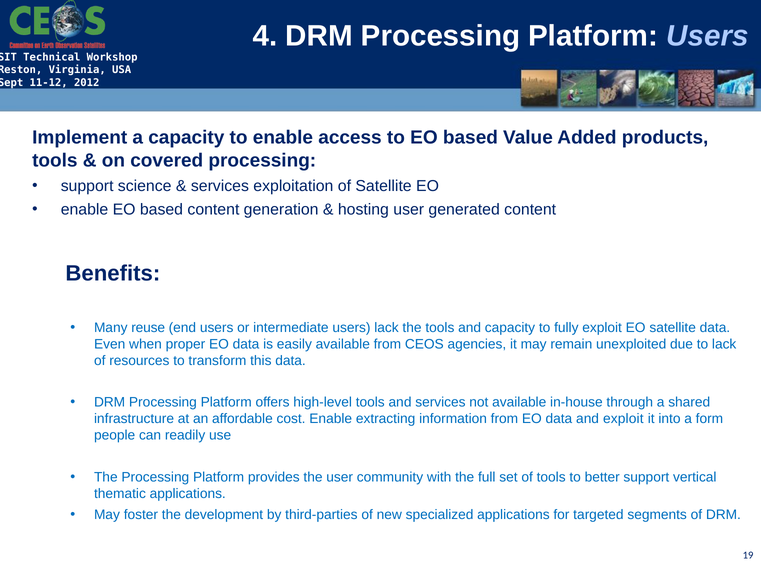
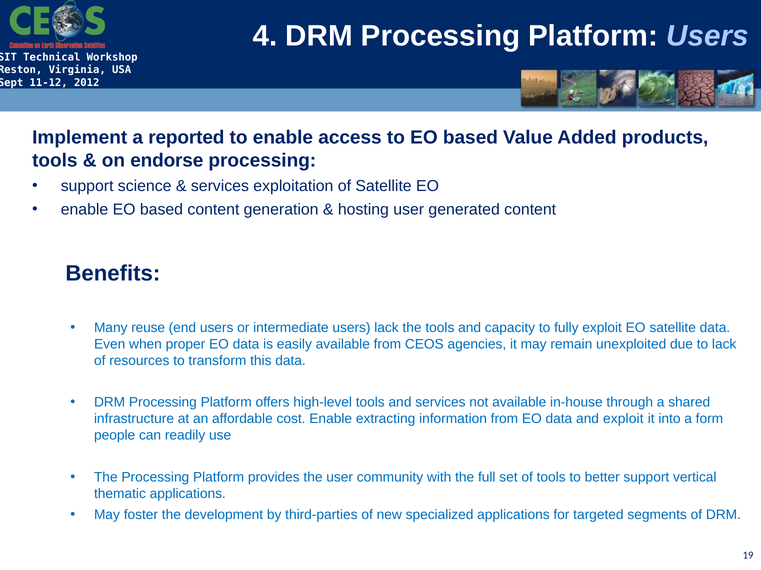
a capacity: capacity -> reported (186, 138)
covered: covered -> endorse (167, 161)
